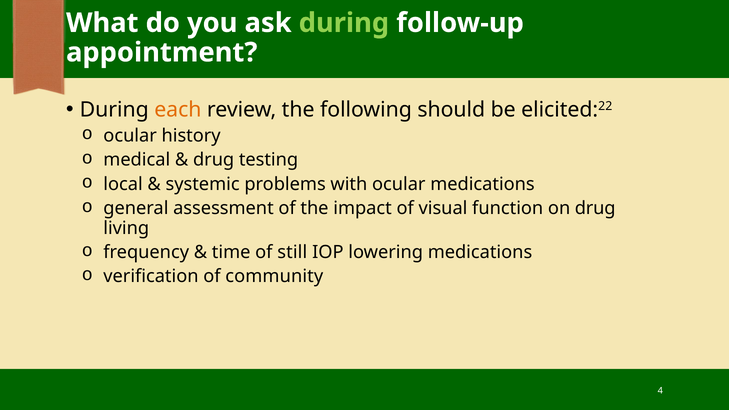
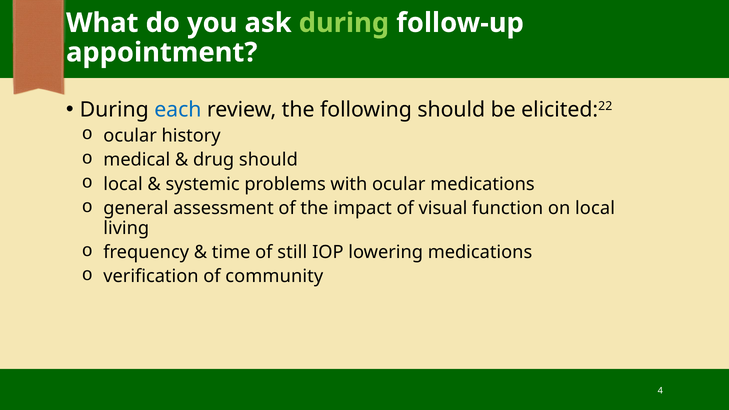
each colour: orange -> blue (178, 110)
drug testing: testing -> should (268, 160)
on drug: drug -> local (595, 208)
